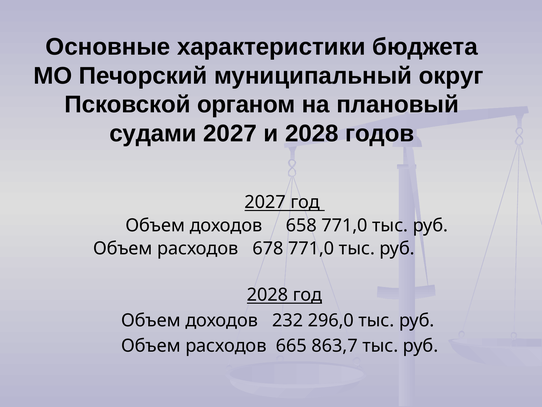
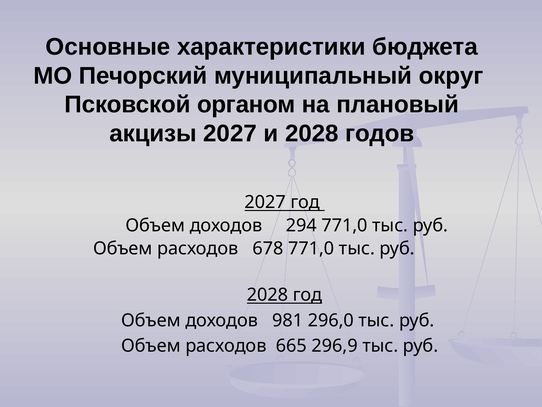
судами: судами -> акцизы (153, 133)
658: 658 -> 294 (301, 225)
232: 232 -> 981 (288, 320)
863,7: 863,7 -> 296,9 (335, 345)
